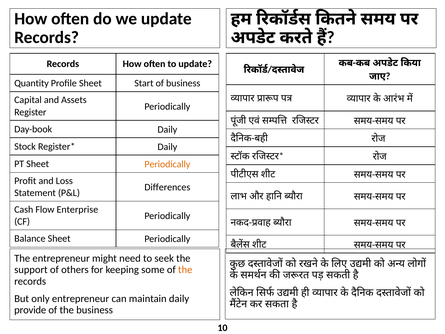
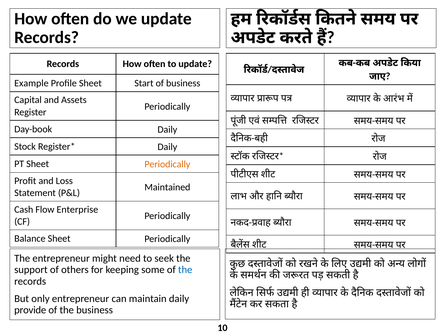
Quantity: Quantity -> Example (31, 83)
Differences: Differences -> Maintained (167, 187)
the colour: orange -> blue (185, 270)
